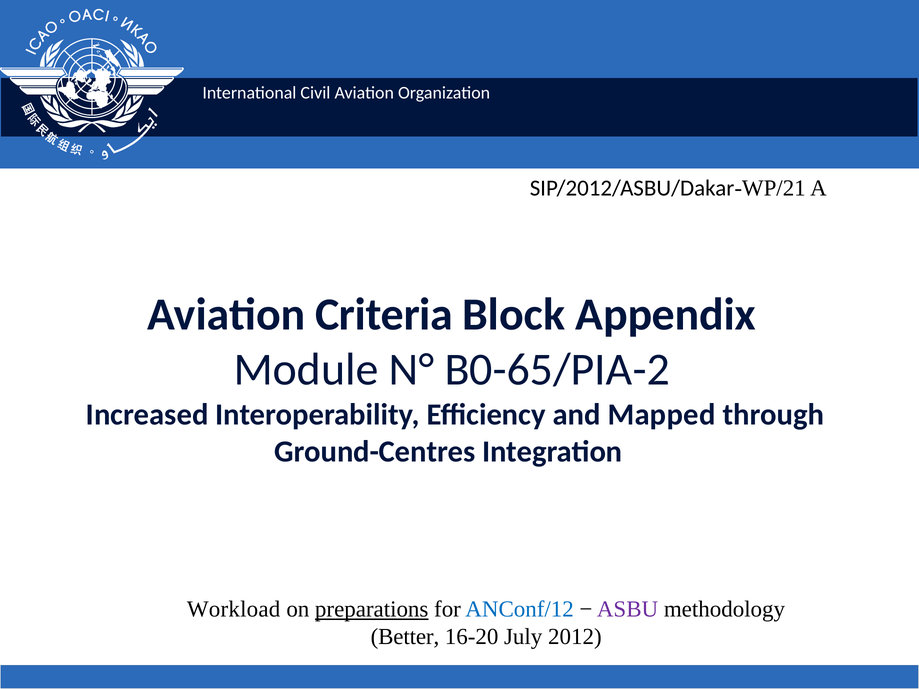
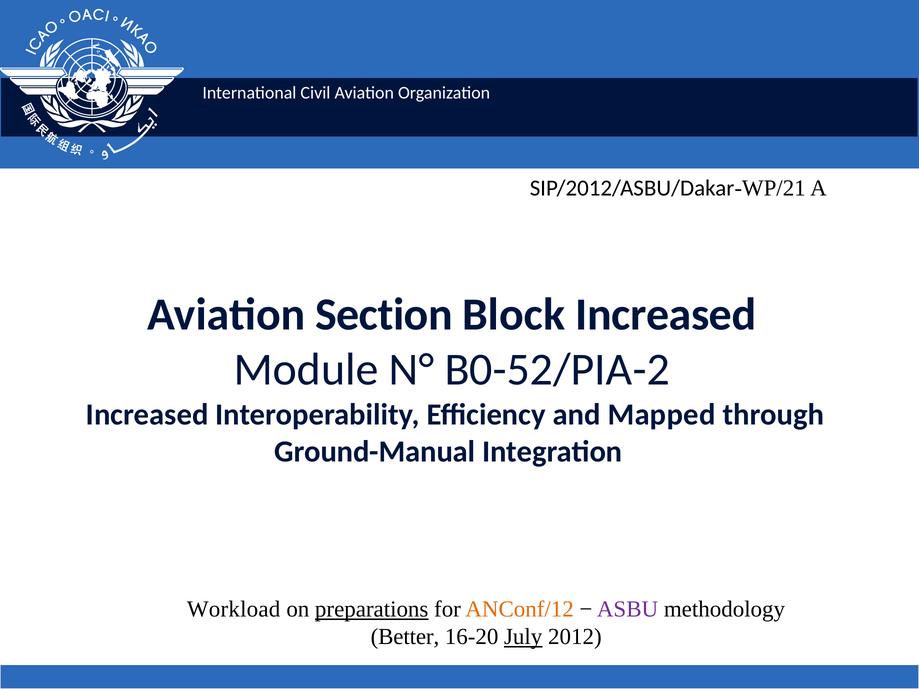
Criteria: Criteria -> Section (384, 315)
Block Appendix: Appendix -> Increased (666, 315)
B0-65/PIA-2: B0-65/PIA-2 -> B0-52/PIA-2 (557, 370)
Ground-Centres: Ground-Centres -> Ground-Manual (375, 452)
ANConf/12 colour: blue -> orange (520, 610)
July underline: none -> present (523, 637)
